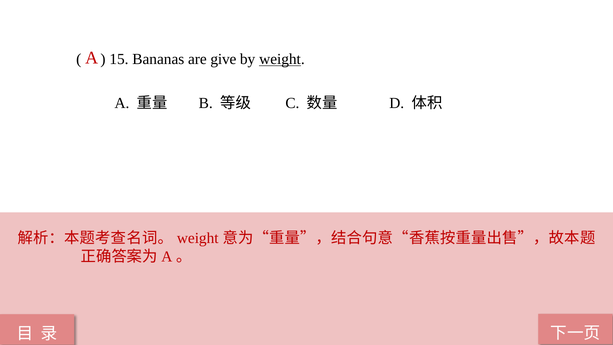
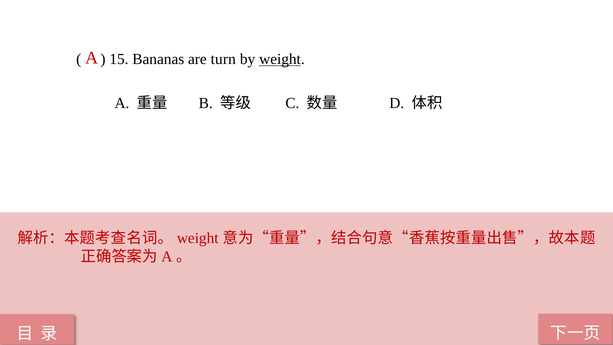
give: give -> turn (223, 59)
